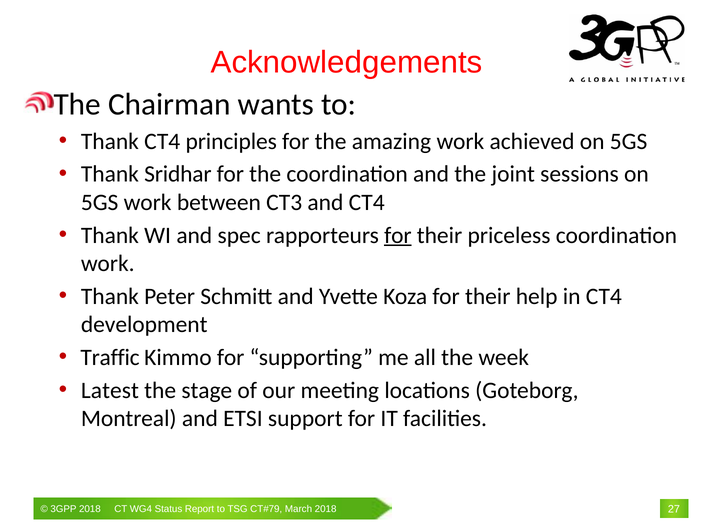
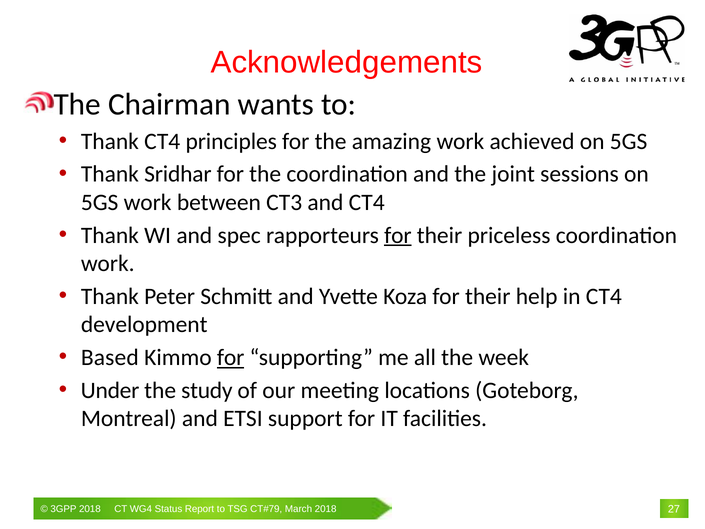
Traffic: Traffic -> Based (110, 357)
for underline: none -> present (231, 357)
Latest: Latest -> Under (110, 390)
stage: stage -> study (207, 390)
